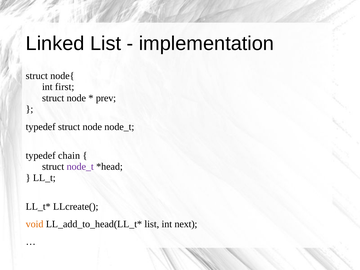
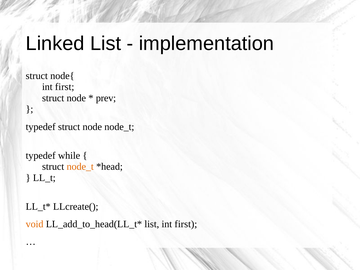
chain: chain -> while (69, 155)
node_t colour: purple -> orange (80, 167)
list int next: next -> first (186, 224)
